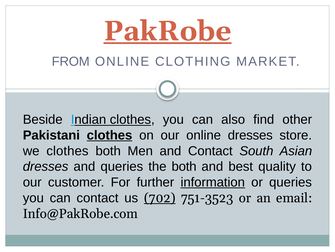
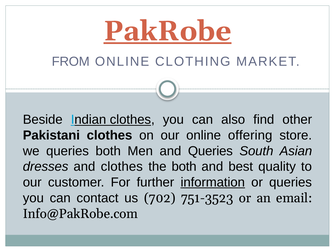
clothes underline: present -> none (110, 135)
online dresses: dresses -> offering (250, 135)
we clothes: clothes -> queries (68, 151)
and Contact: Contact -> Queries (210, 151)
and queries: queries -> clothes (122, 166)
702 underline: present -> none (160, 197)
